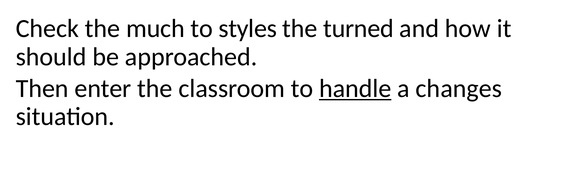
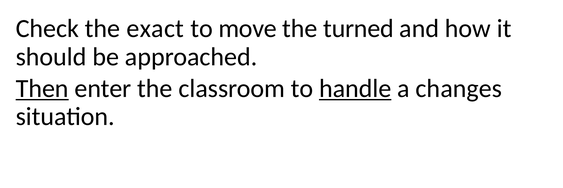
much: much -> exact (155, 29)
styles: styles -> move (248, 29)
Then underline: none -> present (42, 88)
